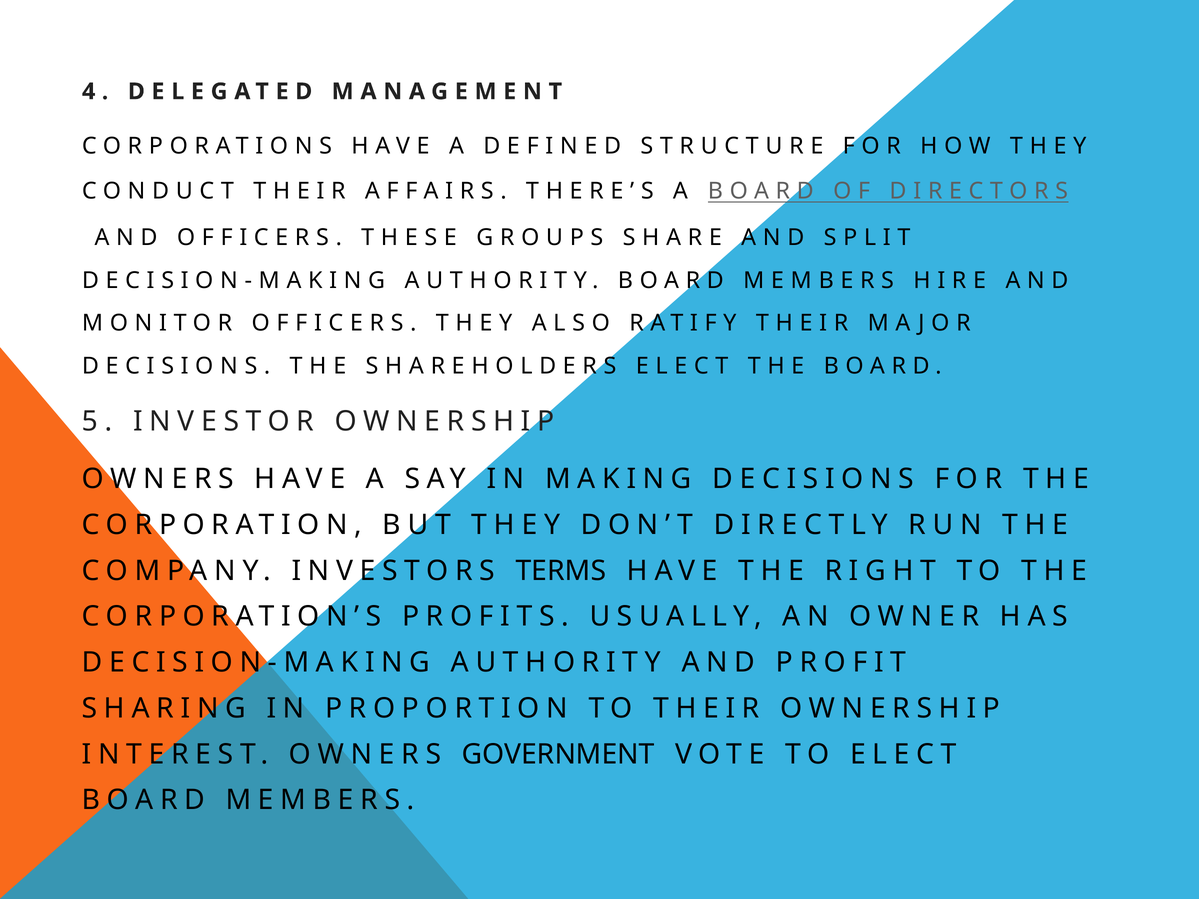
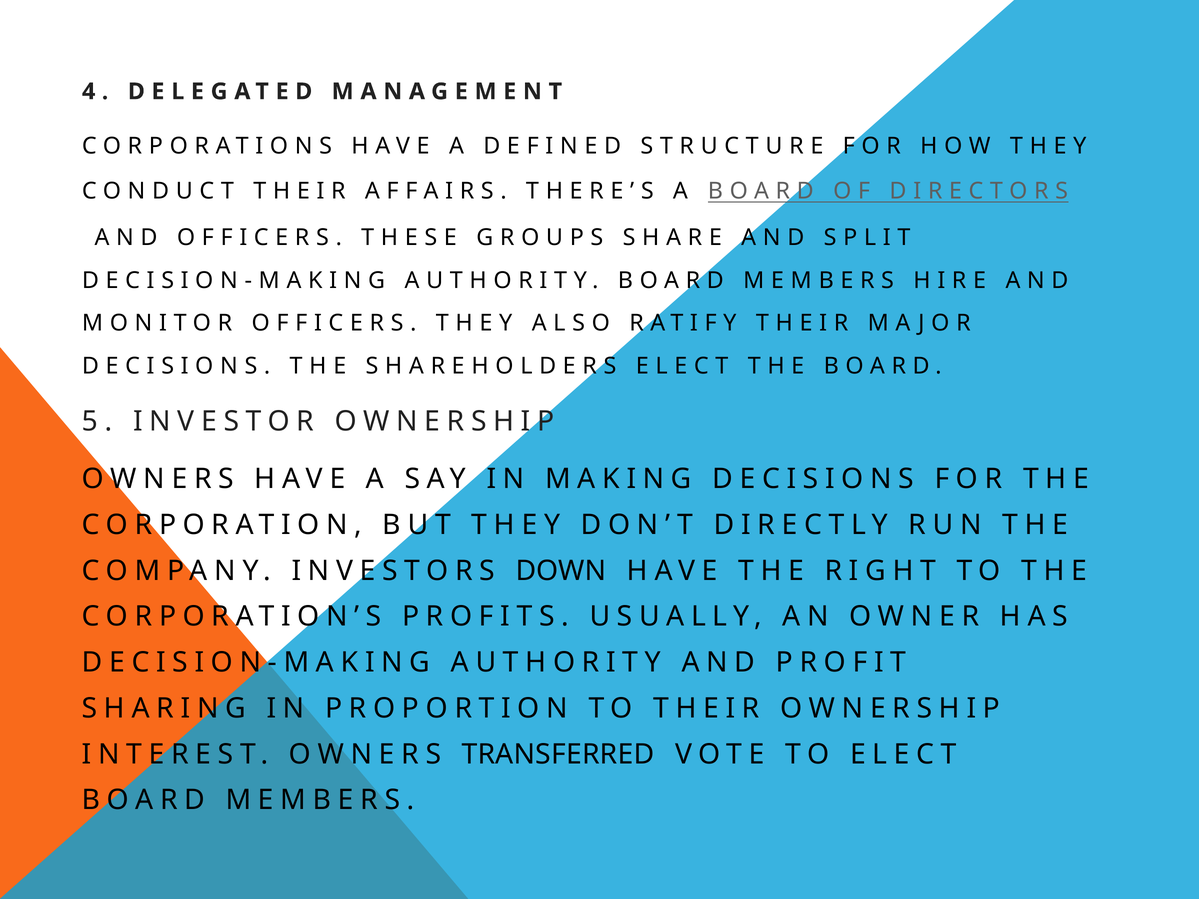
TERMS: TERMS -> DOWN (561, 571)
GOVERNMENT: GOVERNMENT -> TRANSFERRED (558, 754)
